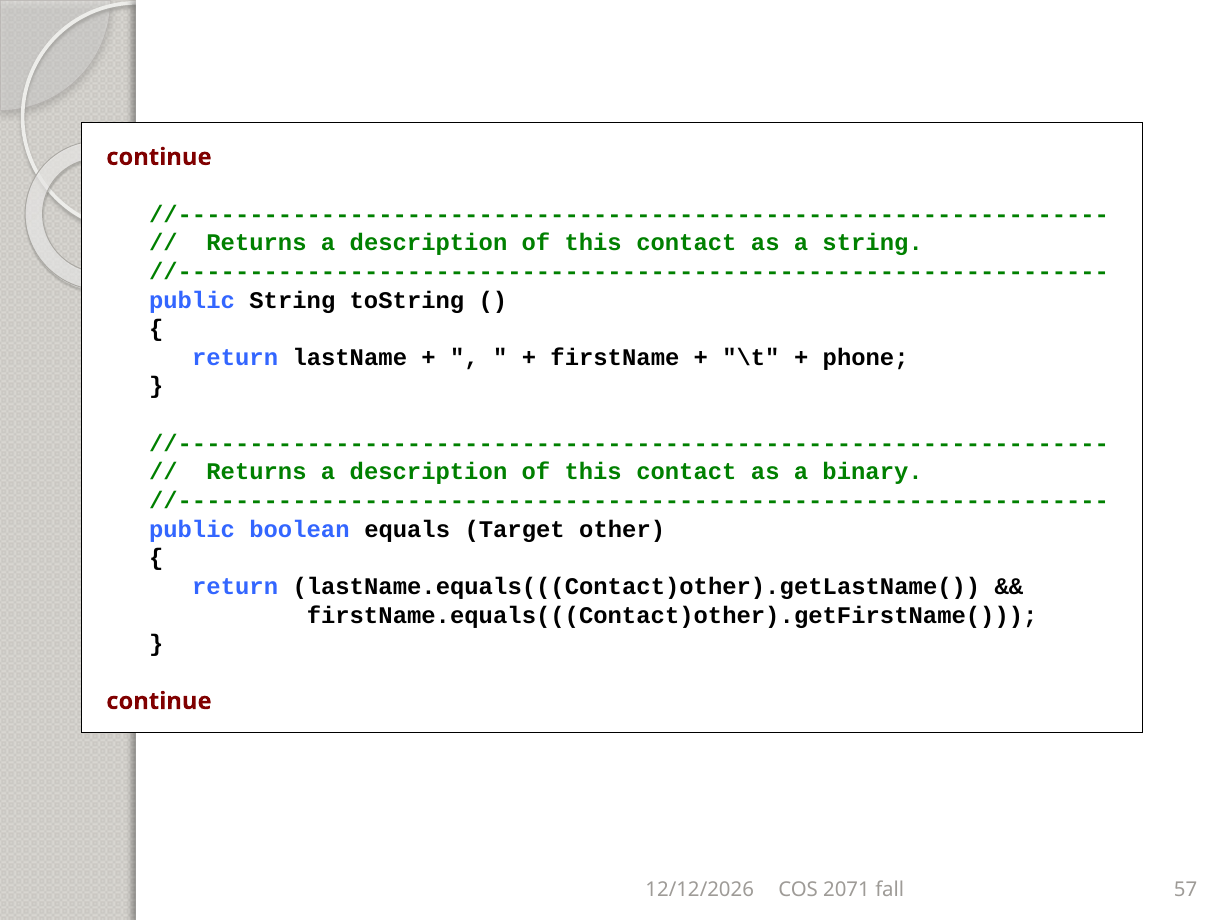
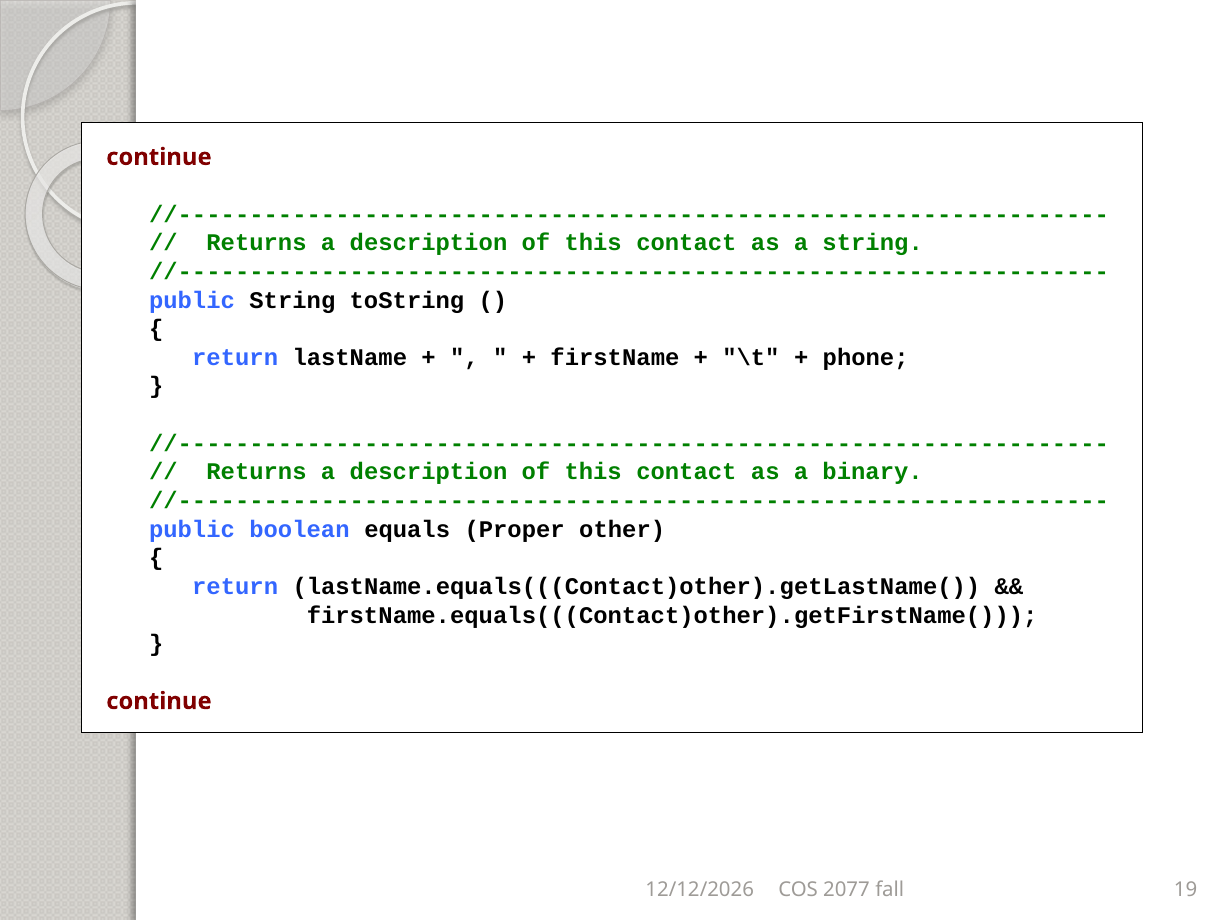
Target: Target -> Proper (515, 529)
2071: 2071 -> 2077 (847, 889)
57: 57 -> 19 (1186, 889)
